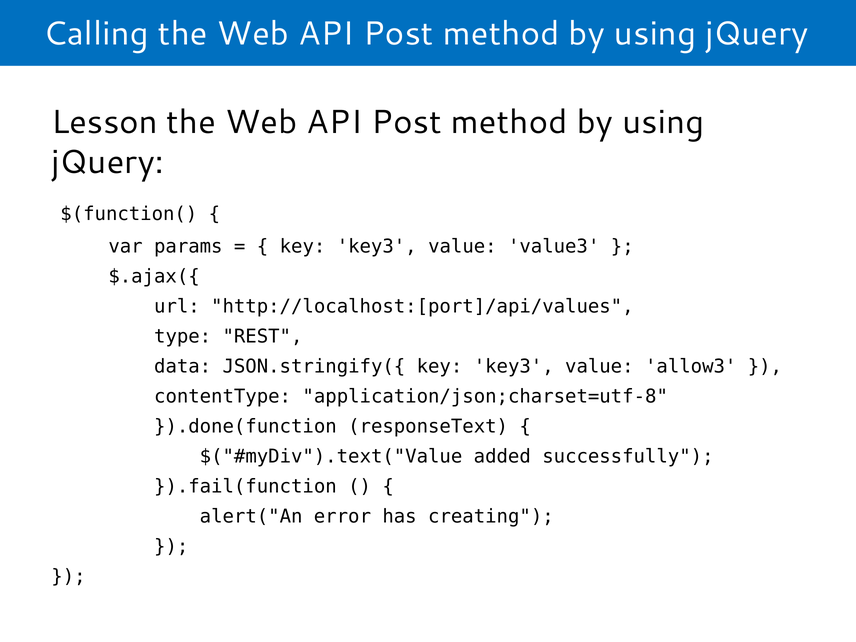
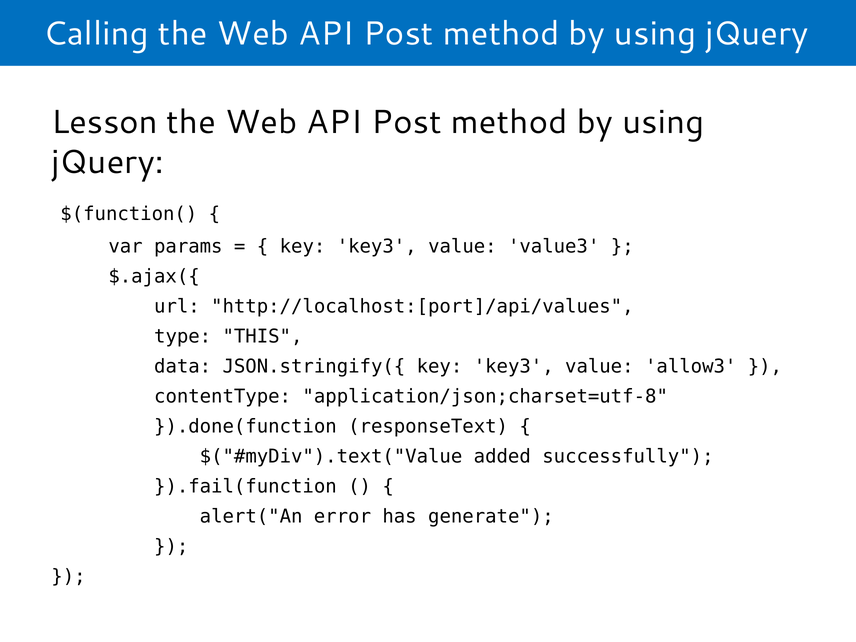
REST: REST -> THIS (263, 337)
creating: creating -> generate (491, 516)
